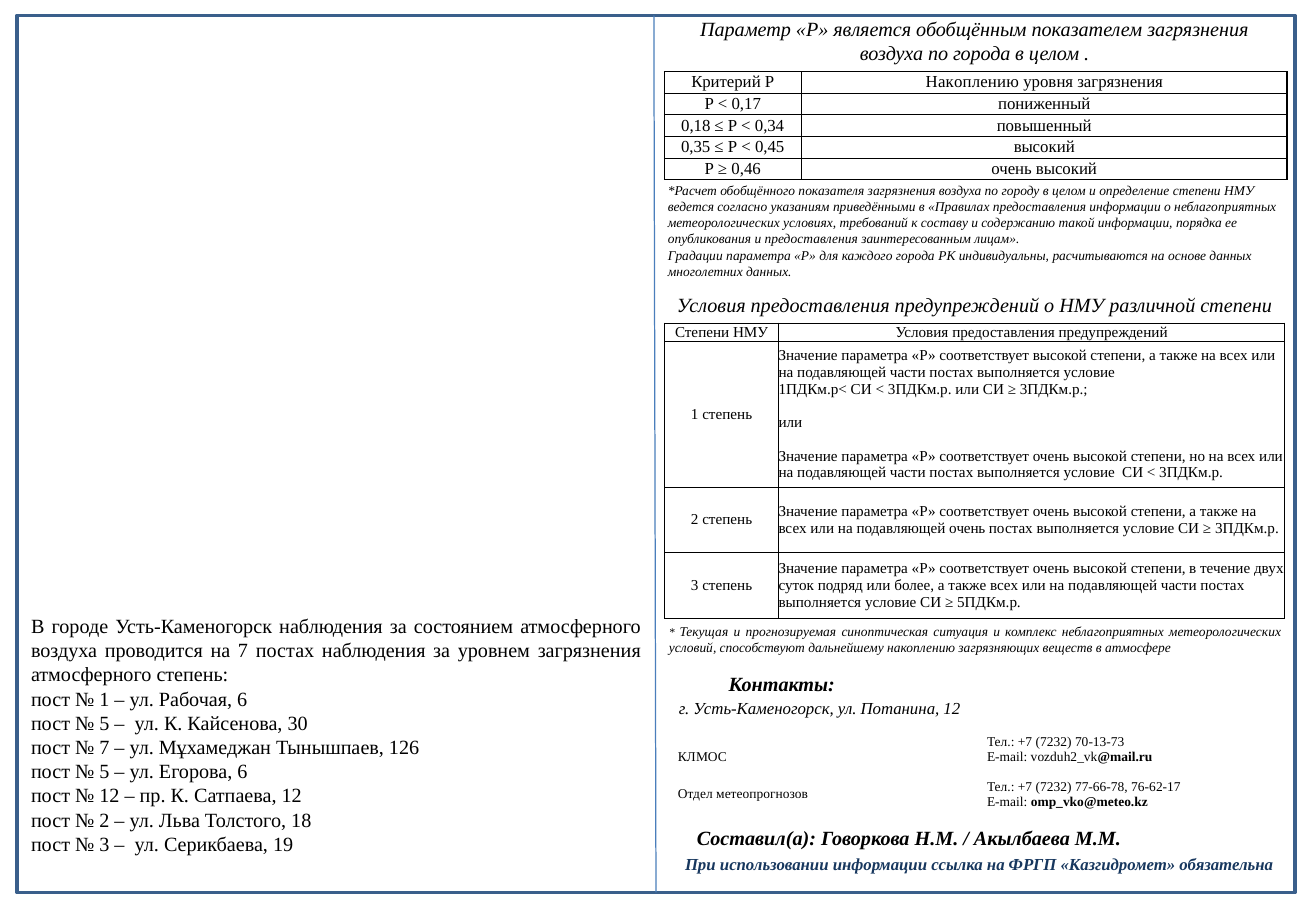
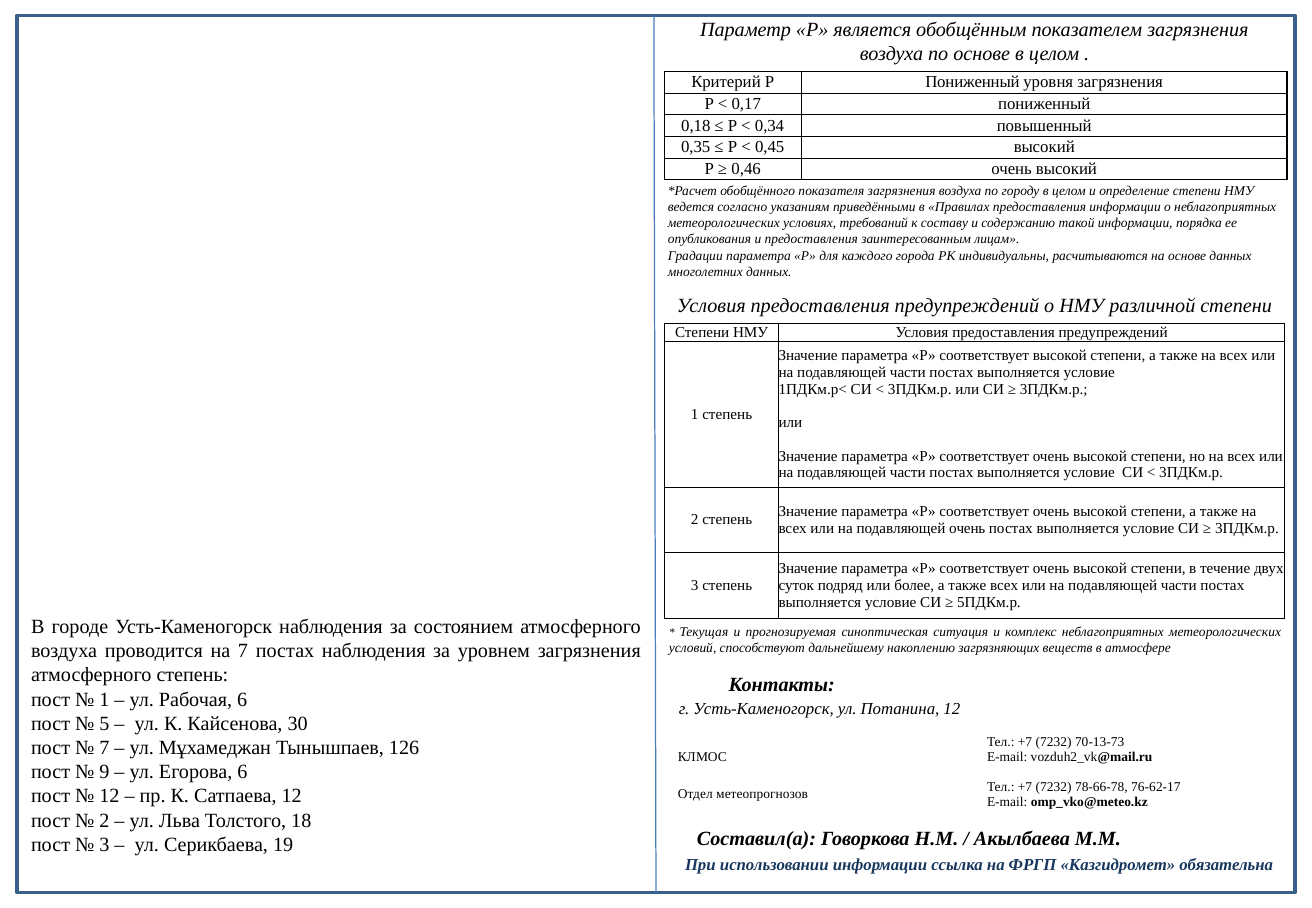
по города: города -> основе (982, 54)
Р Накоплению: Накоплению -> Пониженный (972, 82)
5: 5 -> 9 (104, 772)
77-66-78: 77-66-78 -> 78-66-78 (1101, 787)
